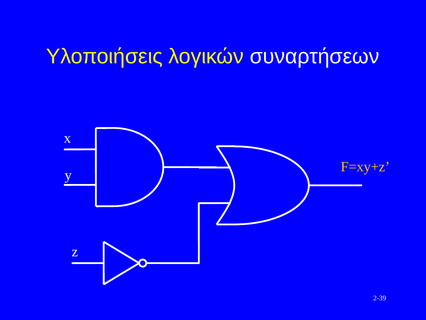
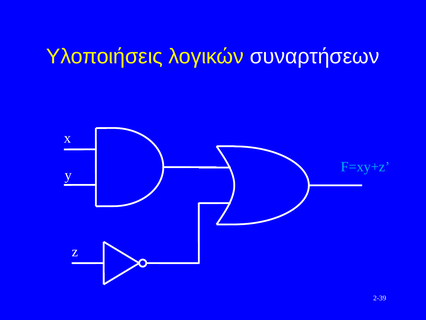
F=xy+z colour: yellow -> light blue (365, 167)
